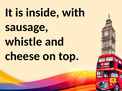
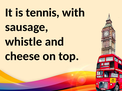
inside: inside -> tennis (43, 13)
